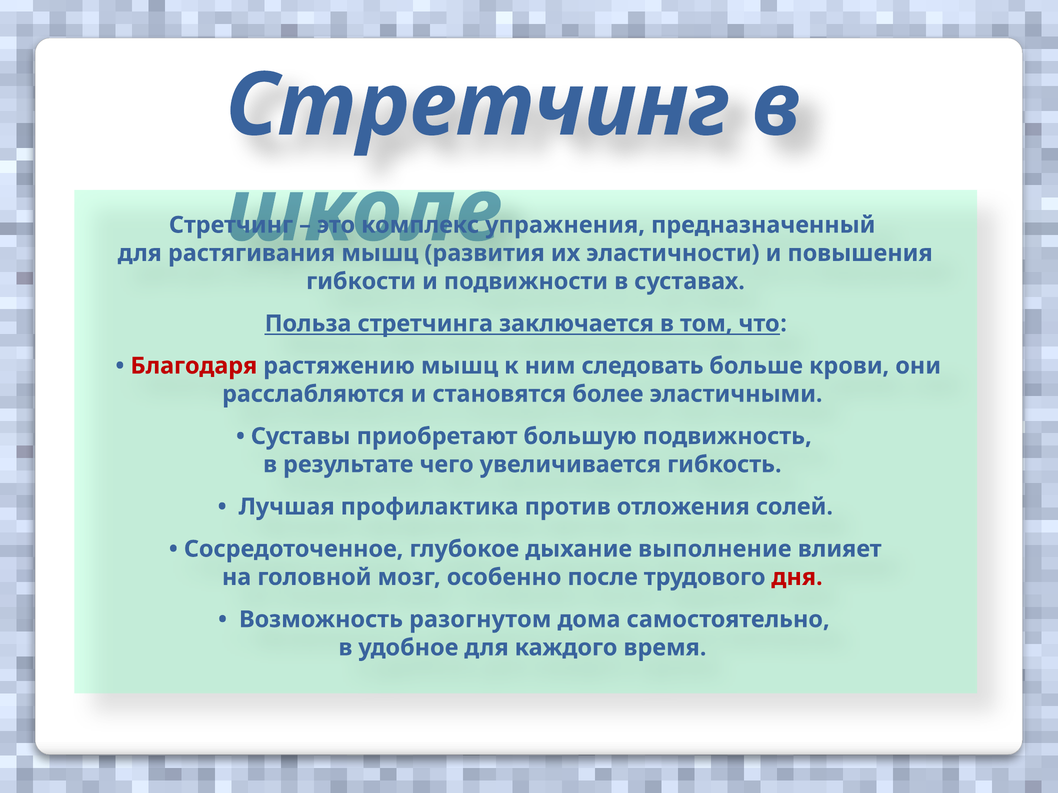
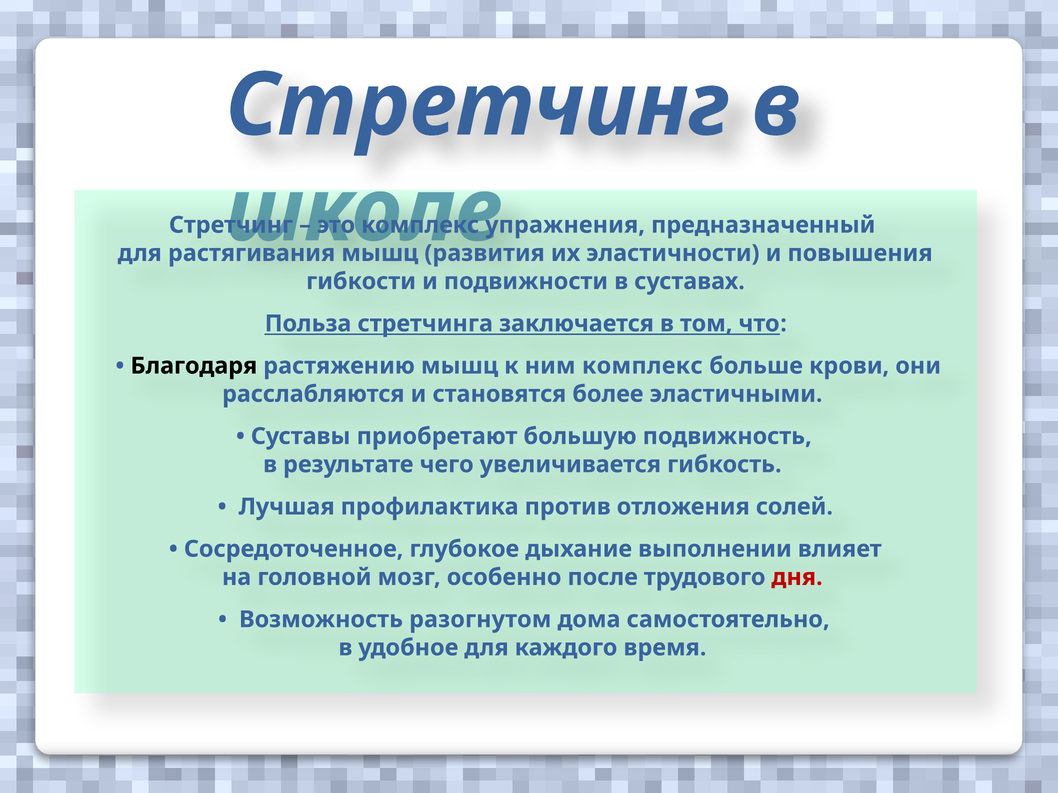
Благодаря colour: red -> black (194, 366)
ним следовать: следовать -> комплекс (642, 366)
выполнение: выполнение -> выполнении (715, 549)
